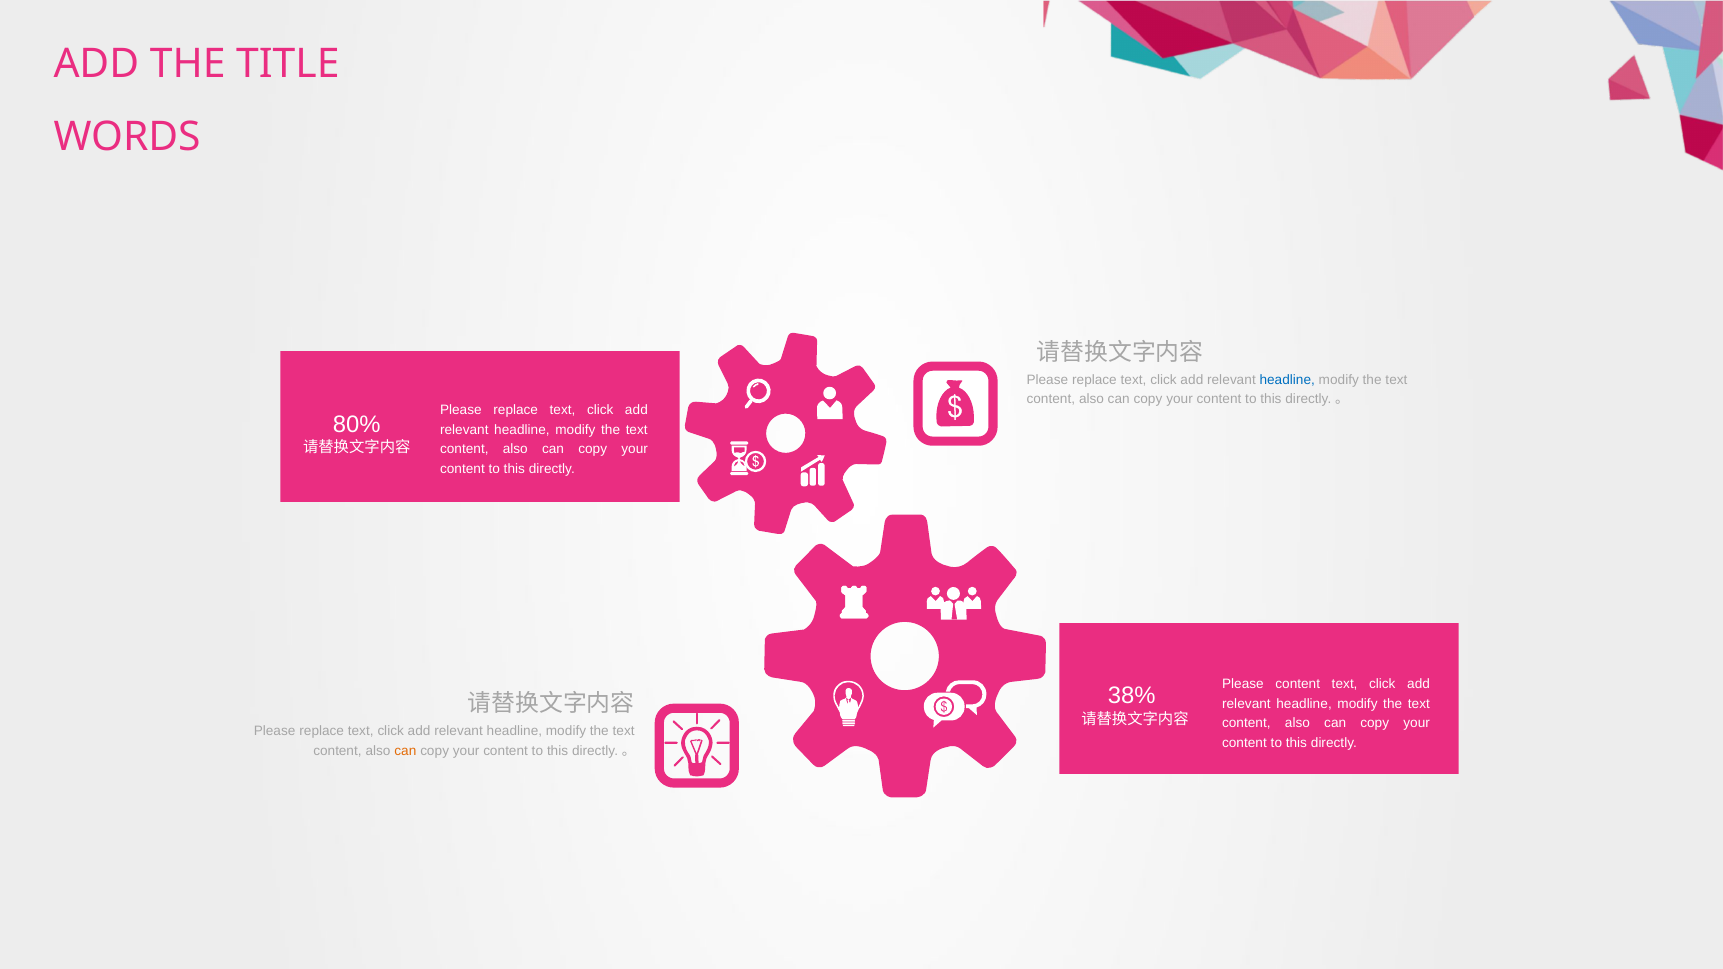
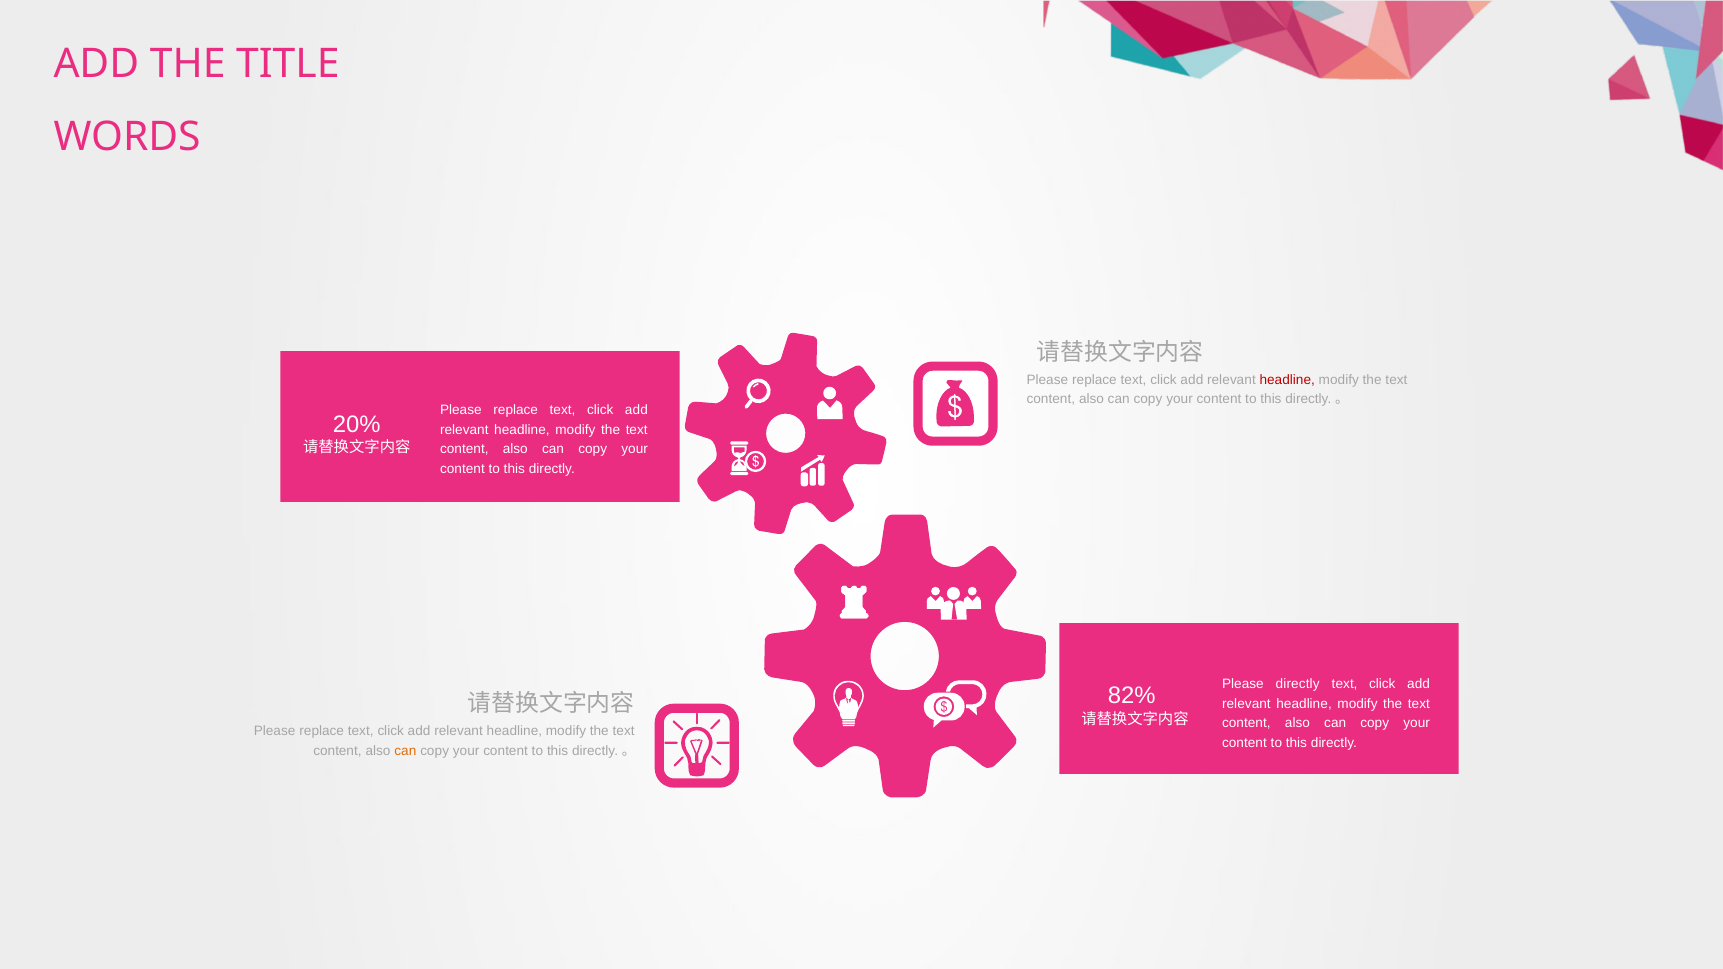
headline colour: blue -> red (1287, 380)
80%: 80% -> 20% (357, 425)
Please content: content -> directly (1298, 684)
38%: 38% -> 82% (1132, 696)
